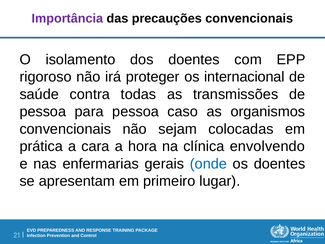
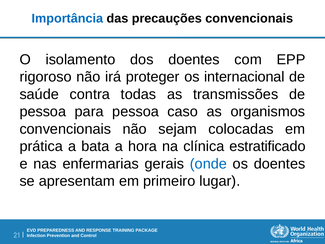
Importância colour: purple -> blue (67, 18)
cara: cara -> bata (95, 146)
envolvendo: envolvendo -> estratificado (267, 146)
